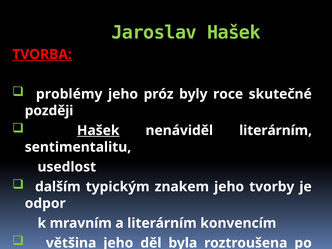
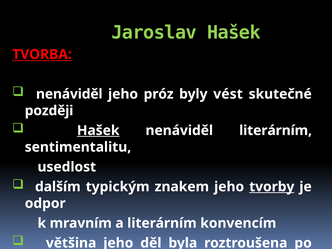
problémy: problémy -> nenáviděl (69, 94)
roce: roce -> vést (228, 94)
tvorby underline: none -> present (272, 187)
